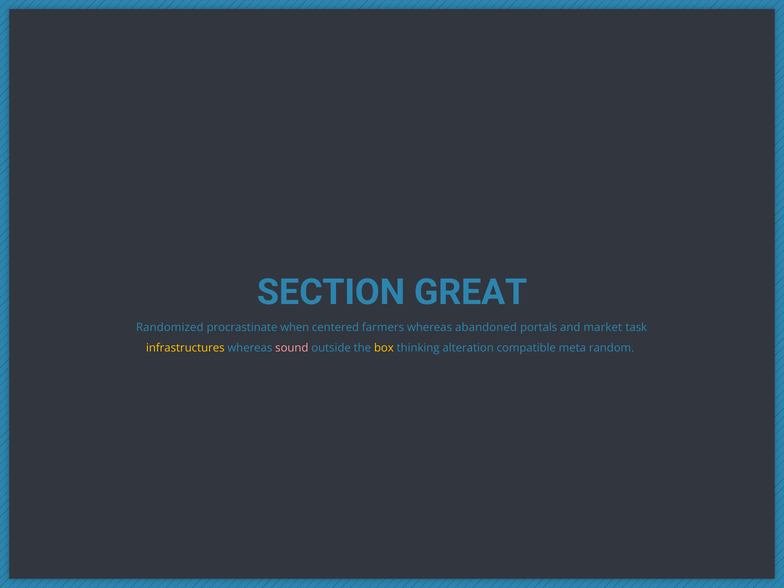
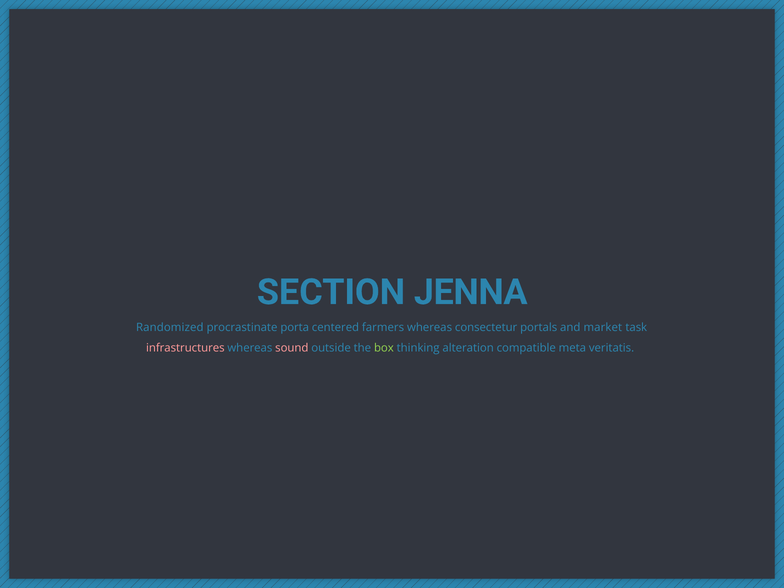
GREAT: GREAT -> JENNA (471, 292)
when: when -> porta (295, 327)
abandoned: abandoned -> consectetur (486, 327)
infrastructures colour: yellow -> pink (185, 348)
box colour: yellow -> light green (384, 348)
random: random -> veritatis (612, 348)
